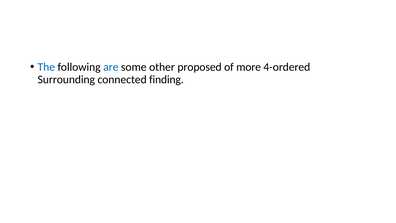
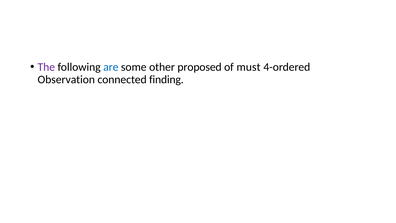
The colour: blue -> purple (46, 67)
more: more -> must (249, 67)
Surrounding: Surrounding -> Observation (66, 79)
